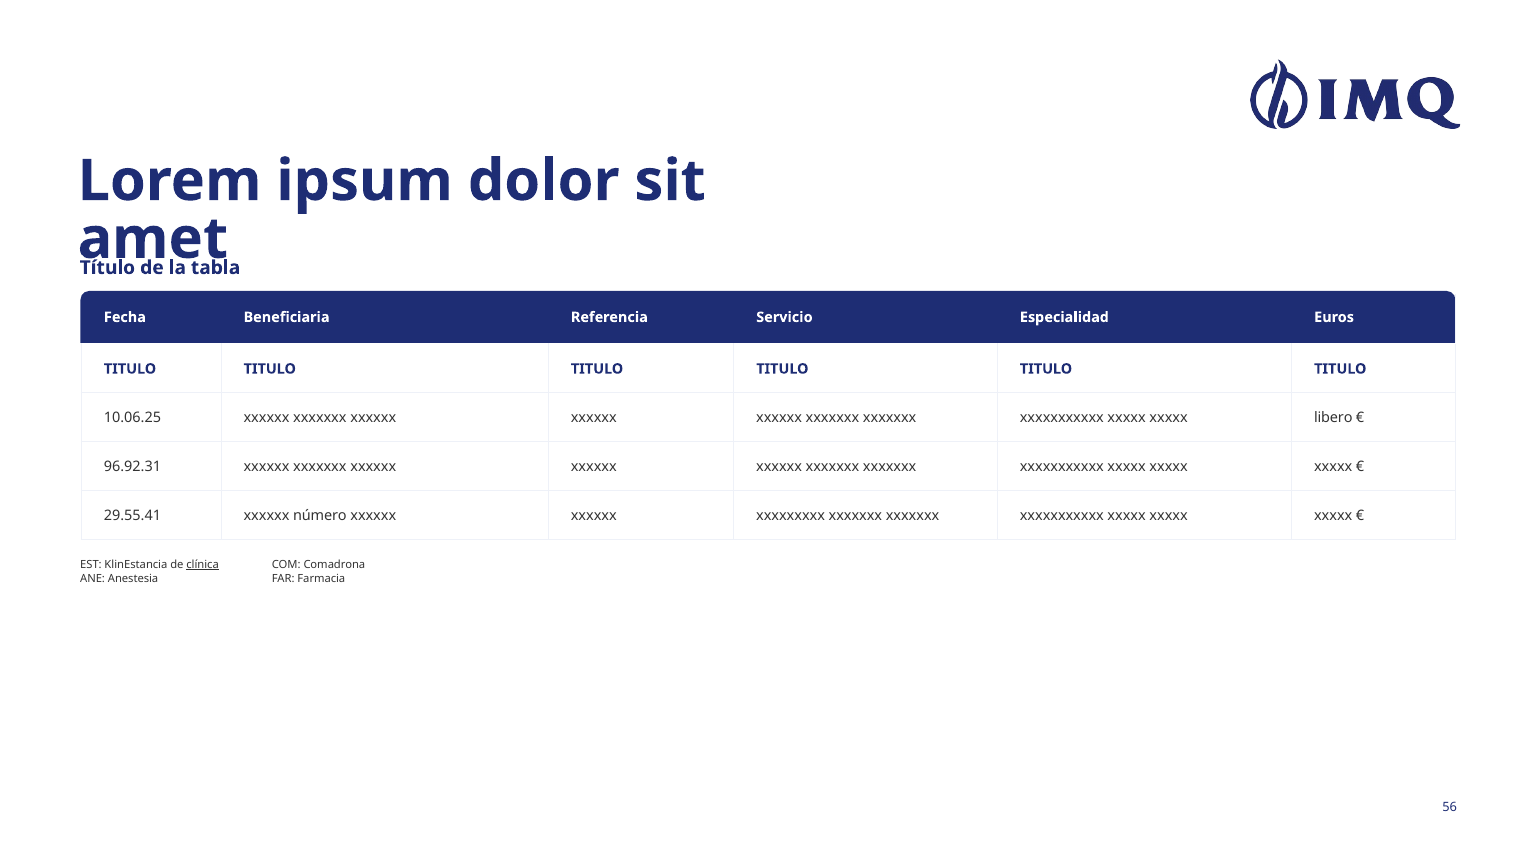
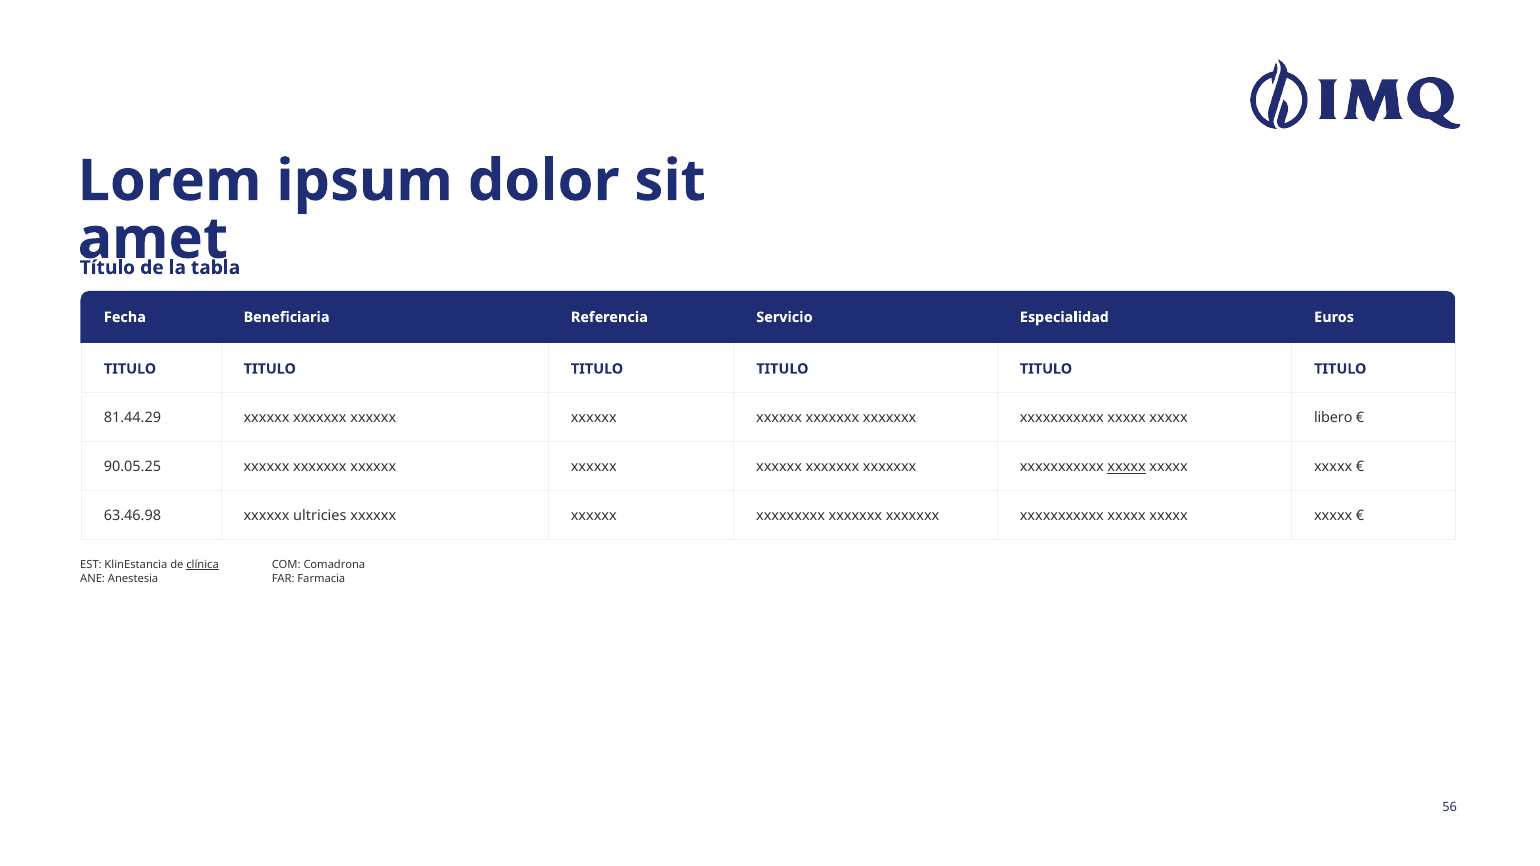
10.06.25: 10.06.25 -> 81.44.29 (133, 418)
96.92.31: 96.92.31 -> 90.05.25 (133, 467)
xxxxx underline: none -> present (1127, 467)
29.55.41: 29.55.41 -> 63.46.98 (133, 516)
número: número -> ultricies (320, 516)
